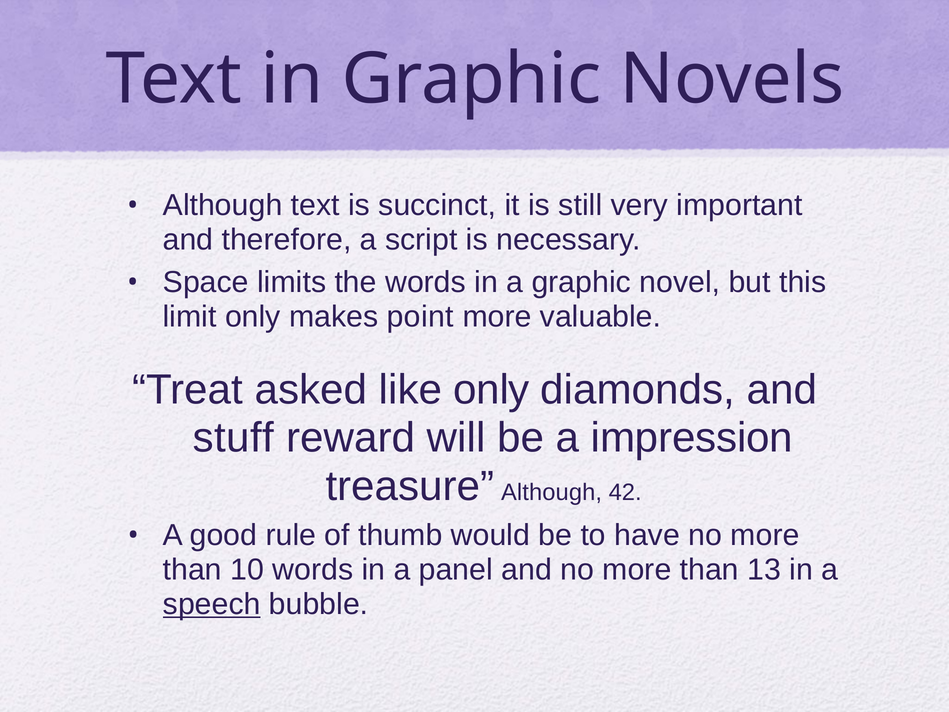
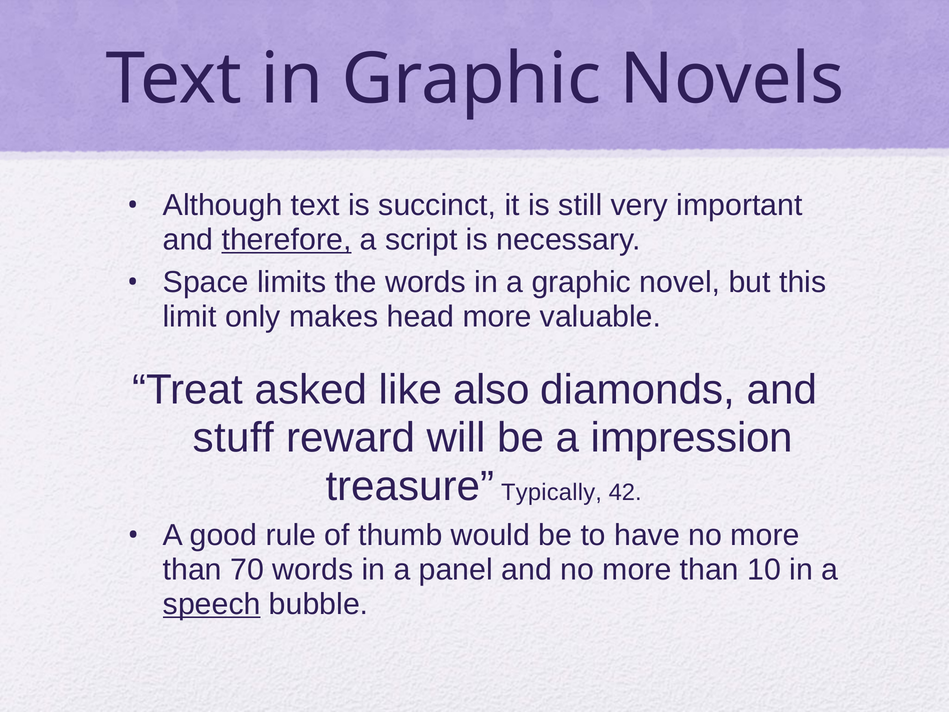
therefore underline: none -> present (287, 240)
point: point -> head (420, 317)
like only: only -> also (492, 390)
treasure Although: Although -> Typically (552, 492)
10: 10 -> 70 (247, 570)
13: 13 -> 10 (764, 570)
